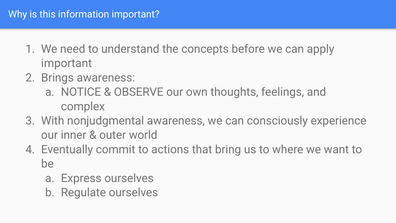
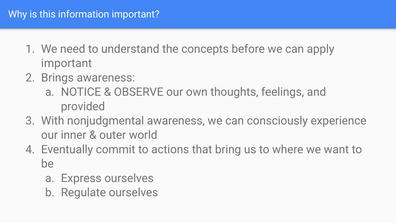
complex: complex -> provided (83, 106)
